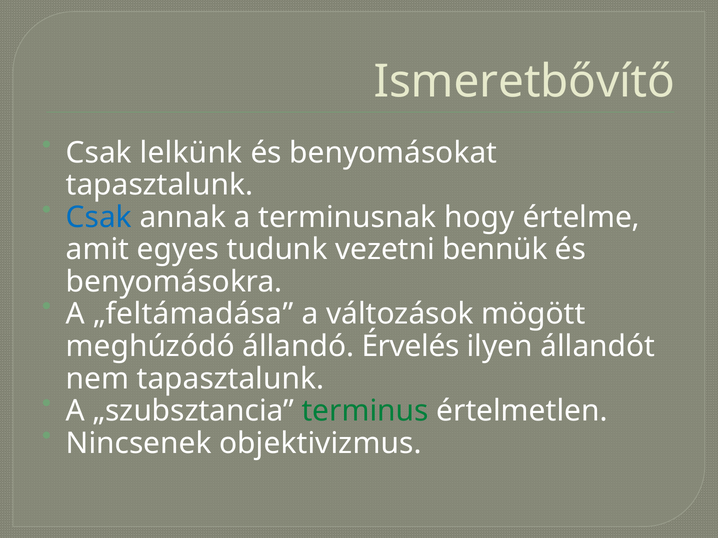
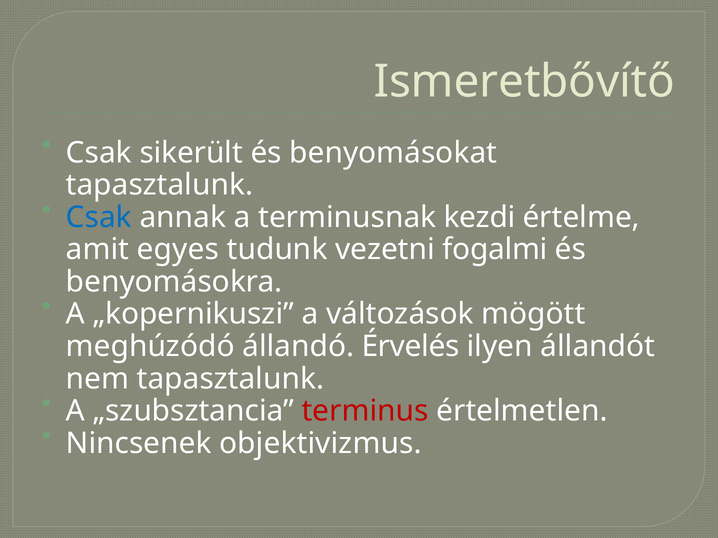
lelkünk: lelkünk -> sikerült (191, 153)
hogy: hogy -> kezdi (480, 217)
bennük: bennük -> fogalmi (495, 250)
„feltámadása: „feltámadása -> „kopernikuszi (193, 314)
terminus colour: green -> red (365, 411)
